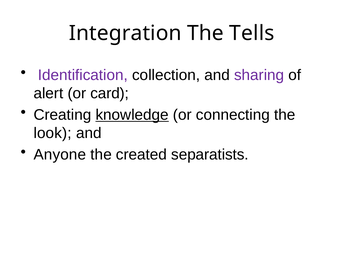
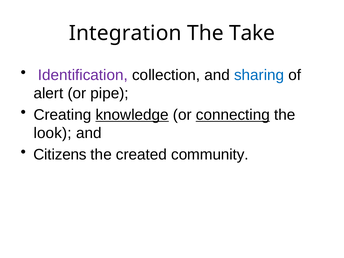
Tells: Tells -> Take (252, 33)
sharing colour: purple -> blue (259, 75)
card: card -> pipe (110, 93)
connecting underline: none -> present (233, 115)
Anyone: Anyone -> Citizens (60, 155)
separatists: separatists -> community (210, 155)
